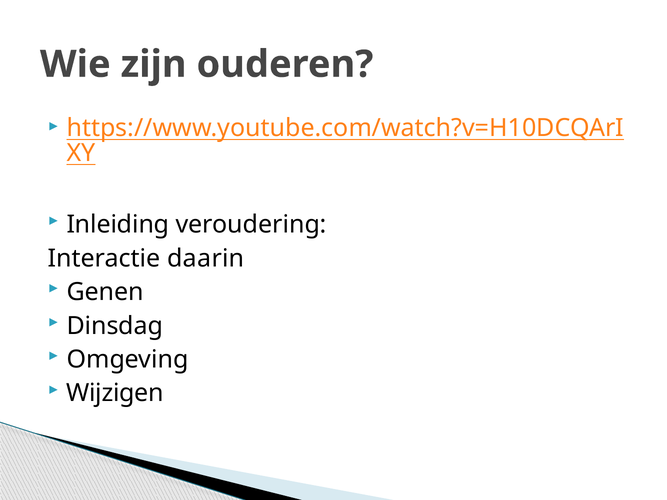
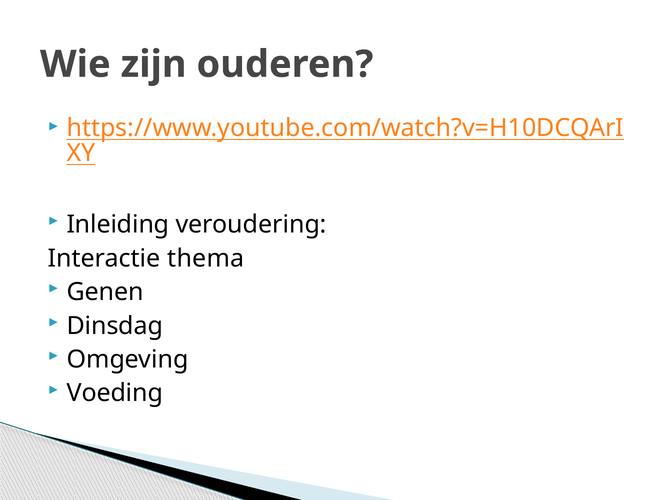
daarin: daarin -> thema (206, 258)
Wijzigen: Wijzigen -> Voeding (115, 393)
